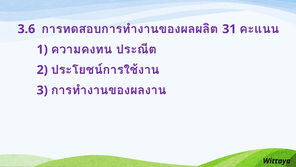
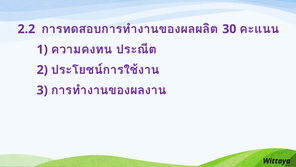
3.6: 3.6 -> 2.2 (26, 29)
31: 31 -> 30 (229, 29)
